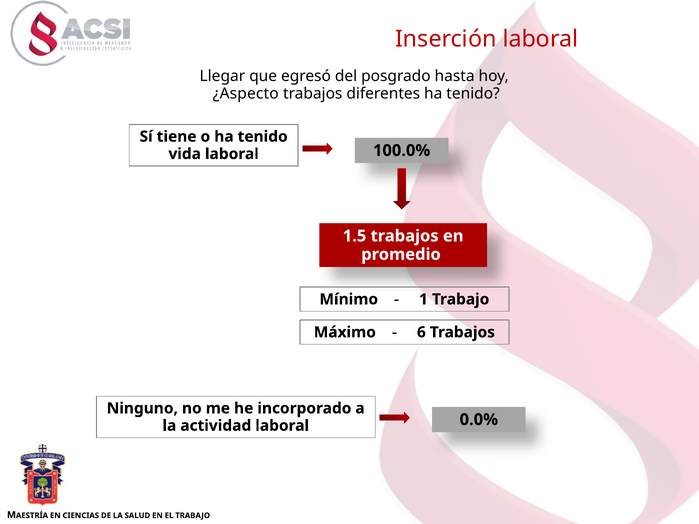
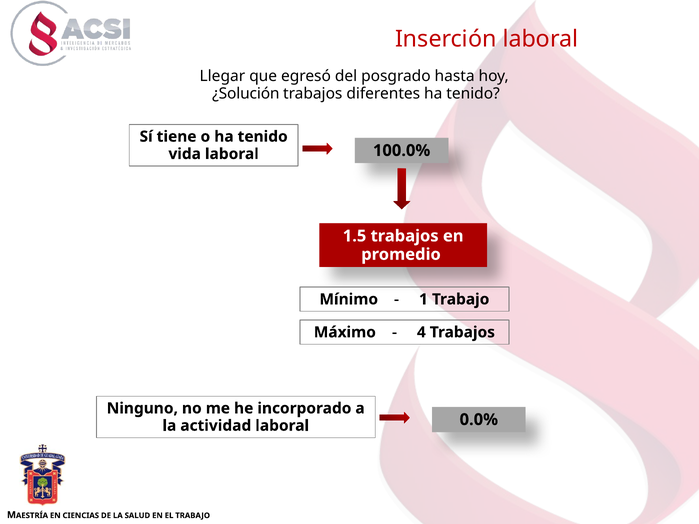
¿Aspecto: ¿Aspecto -> ¿Solución (246, 93)
6: 6 -> 4 (421, 332)
